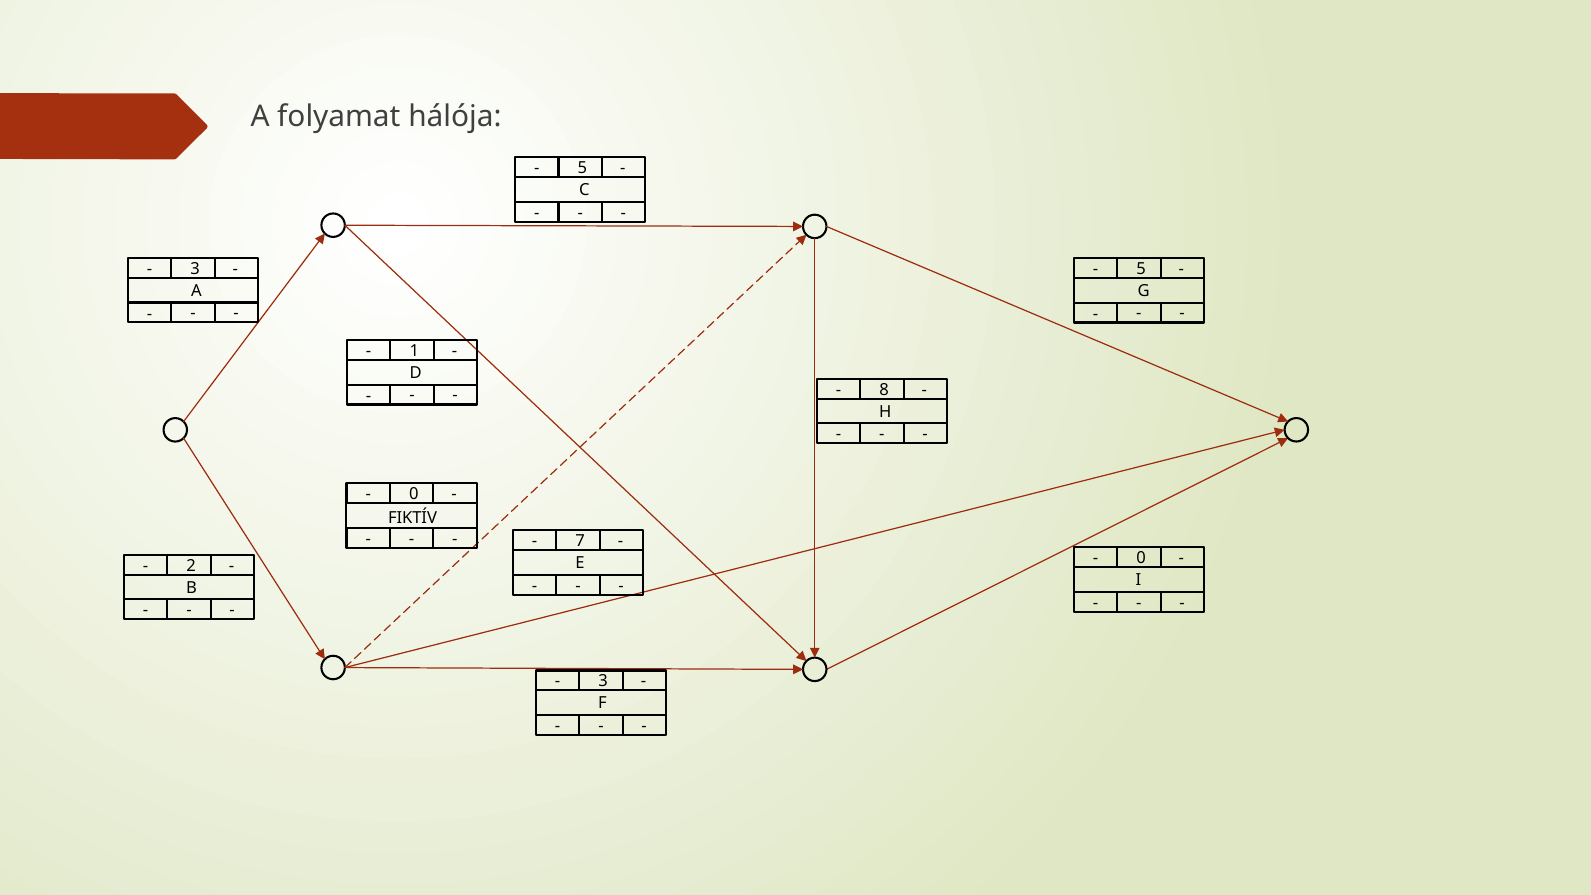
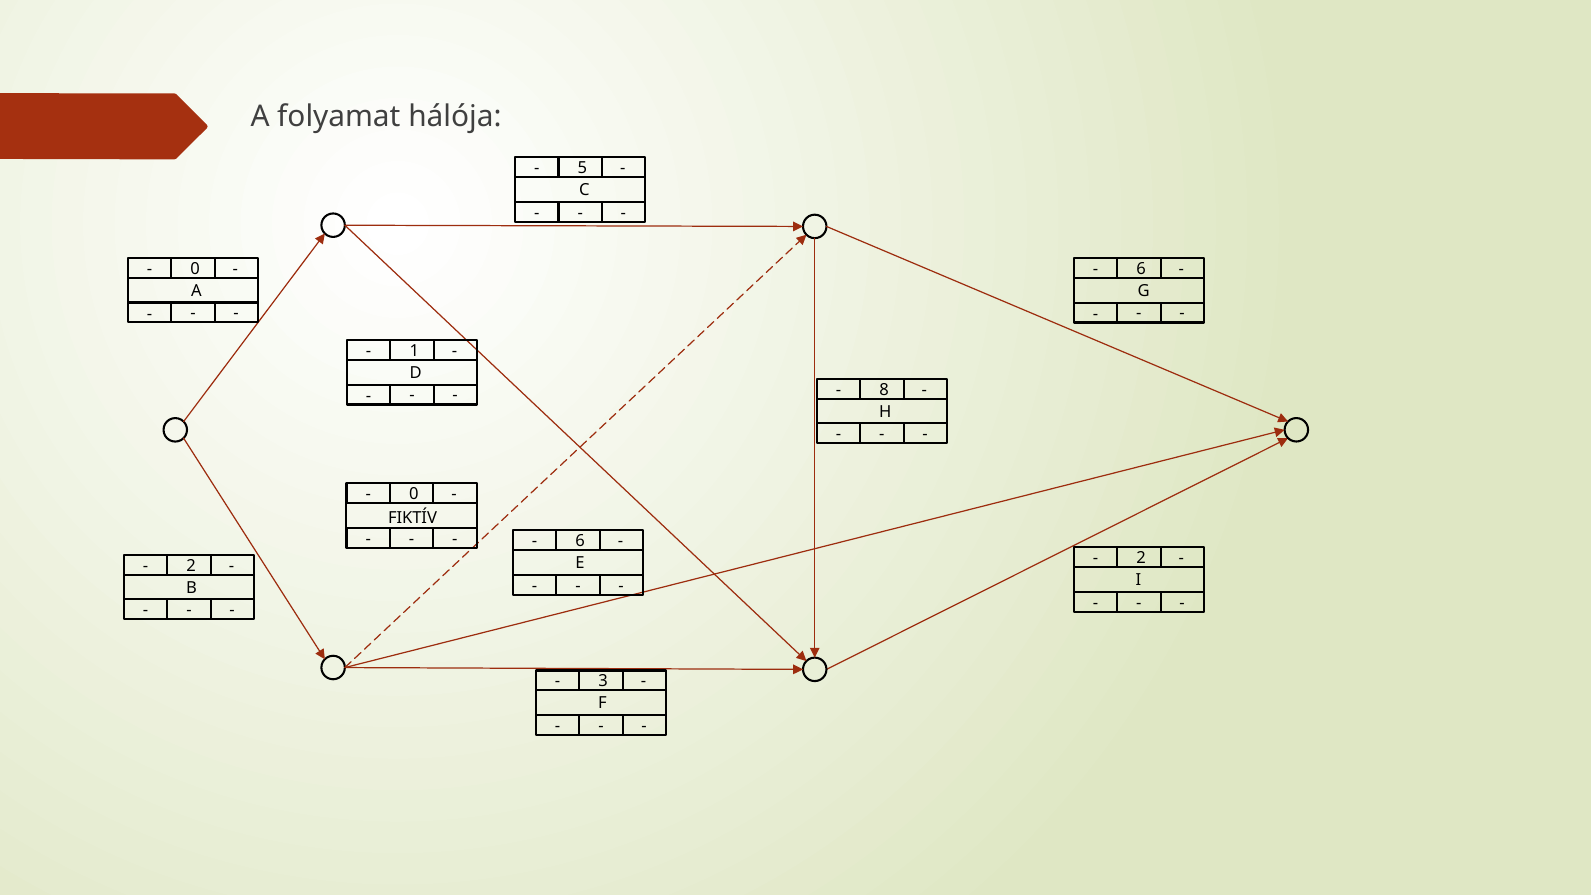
3: 3 -> 0 (195, 269)
5: 5 -> 6 (1141, 269)
7: 7 -> 6 (580, 541)
0: 0 -> 2 (1141, 558)
